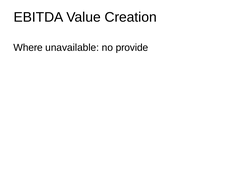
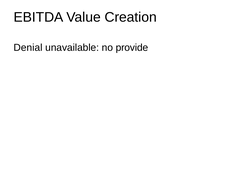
Where: Where -> Denial (28, 47)
